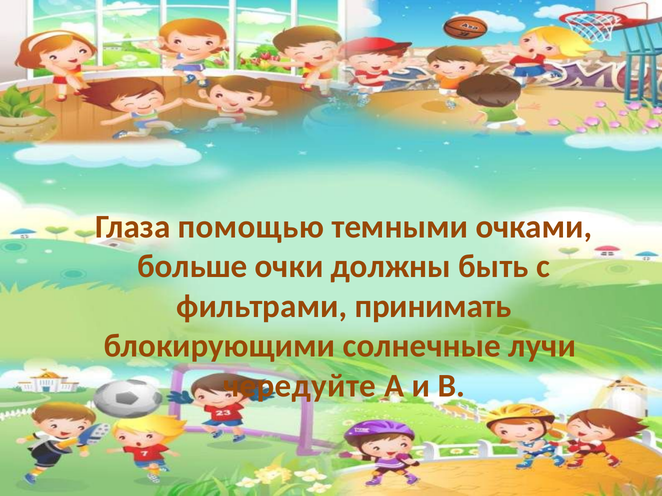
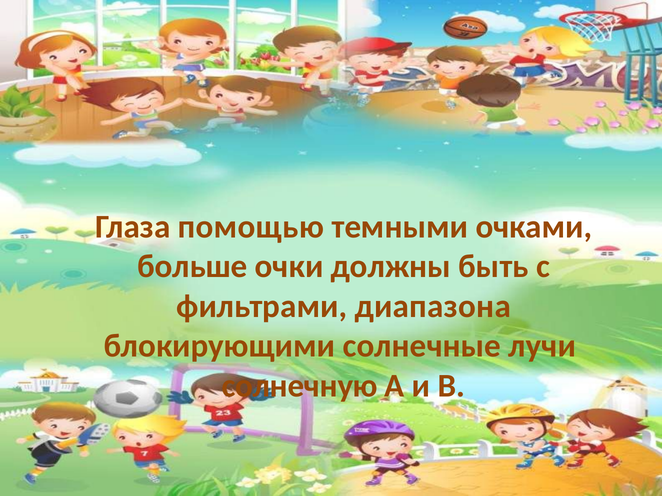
принимать: принимать -> диапазона (433, 307)
чередуйте: чередуйте -> солнечную (300, 386)
